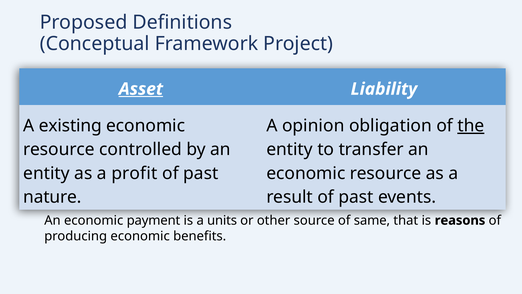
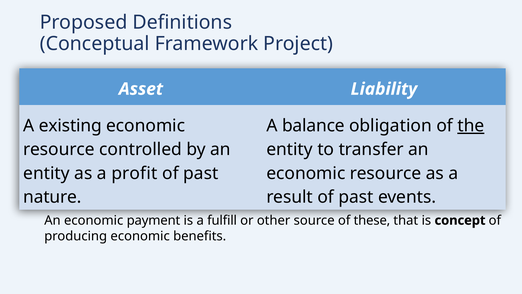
Asset underline: present -> none (141, 89)
opinion: opinion -> balance (313, 126)
units: units -> fulfill (222, 220)
same: same -> these (372, 220)
reasons: reasons -> concept (460, 220)
